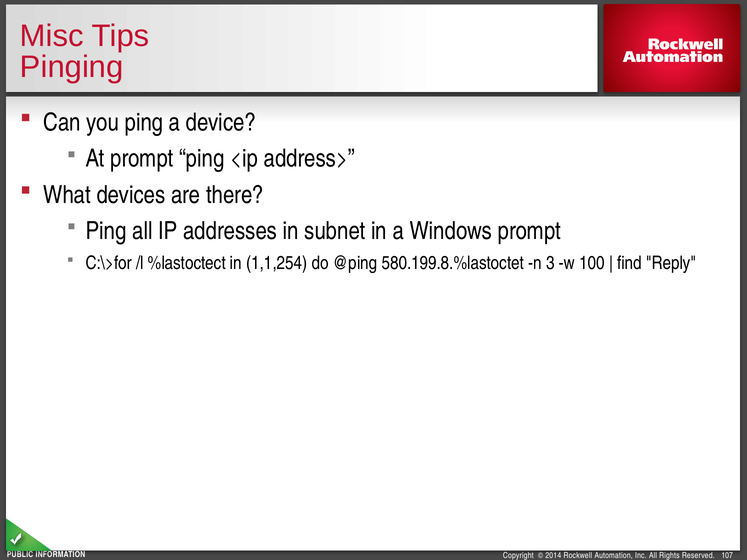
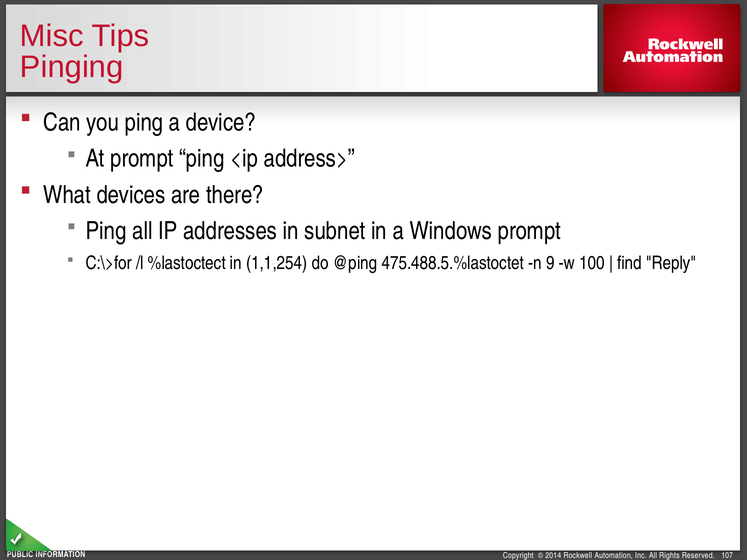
580.199.8.%lastoctet: 580.199.8.%lastoctet -> 475.488.5.%lastoctet (453, 263)
3: 3 -> 9 (550, 263)
